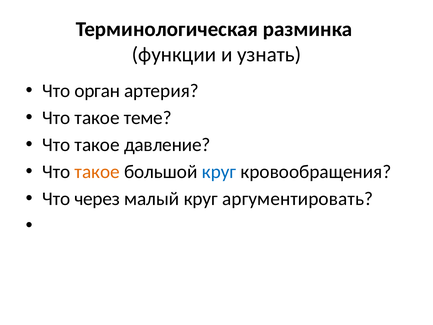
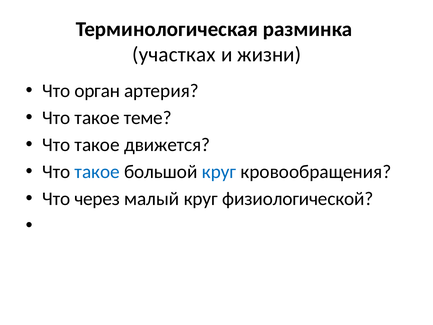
функции: функции -> участках (174, 55)
узнать: узнать -> жизни (269, 55)
давление: давление -> движется (167, 145)
такое colour: orange -> blue (97, 172)
аргументировать: аргументировать -> физиологической (298, 199)
